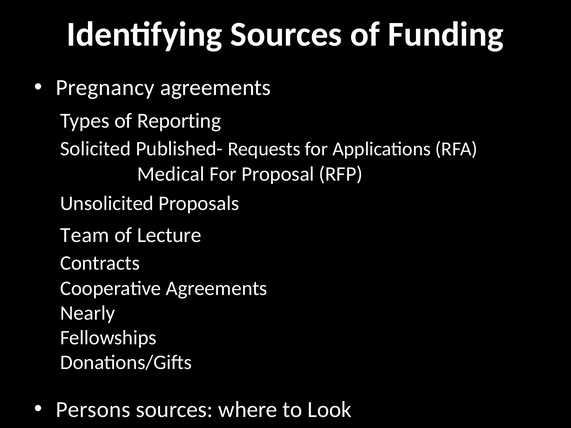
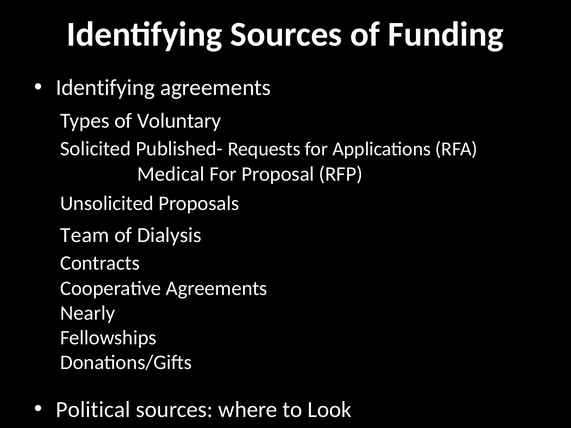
Pregnancy: Pregnancy -> Identifying (105, 88)
Reporting: Reporting -> Voluntary (179, 121)
Lecture: Lecture -> Dialysis (169, 235)
Persons: Persons -> Political (93, 410)
